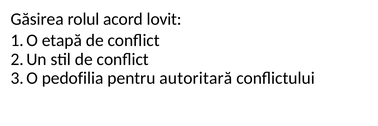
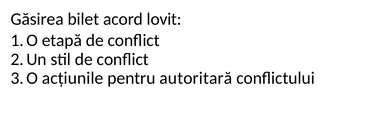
rolul: rolul -> bilet (83, 19)
pedofilia: pedofilia -> acțiunile (73, 78)
